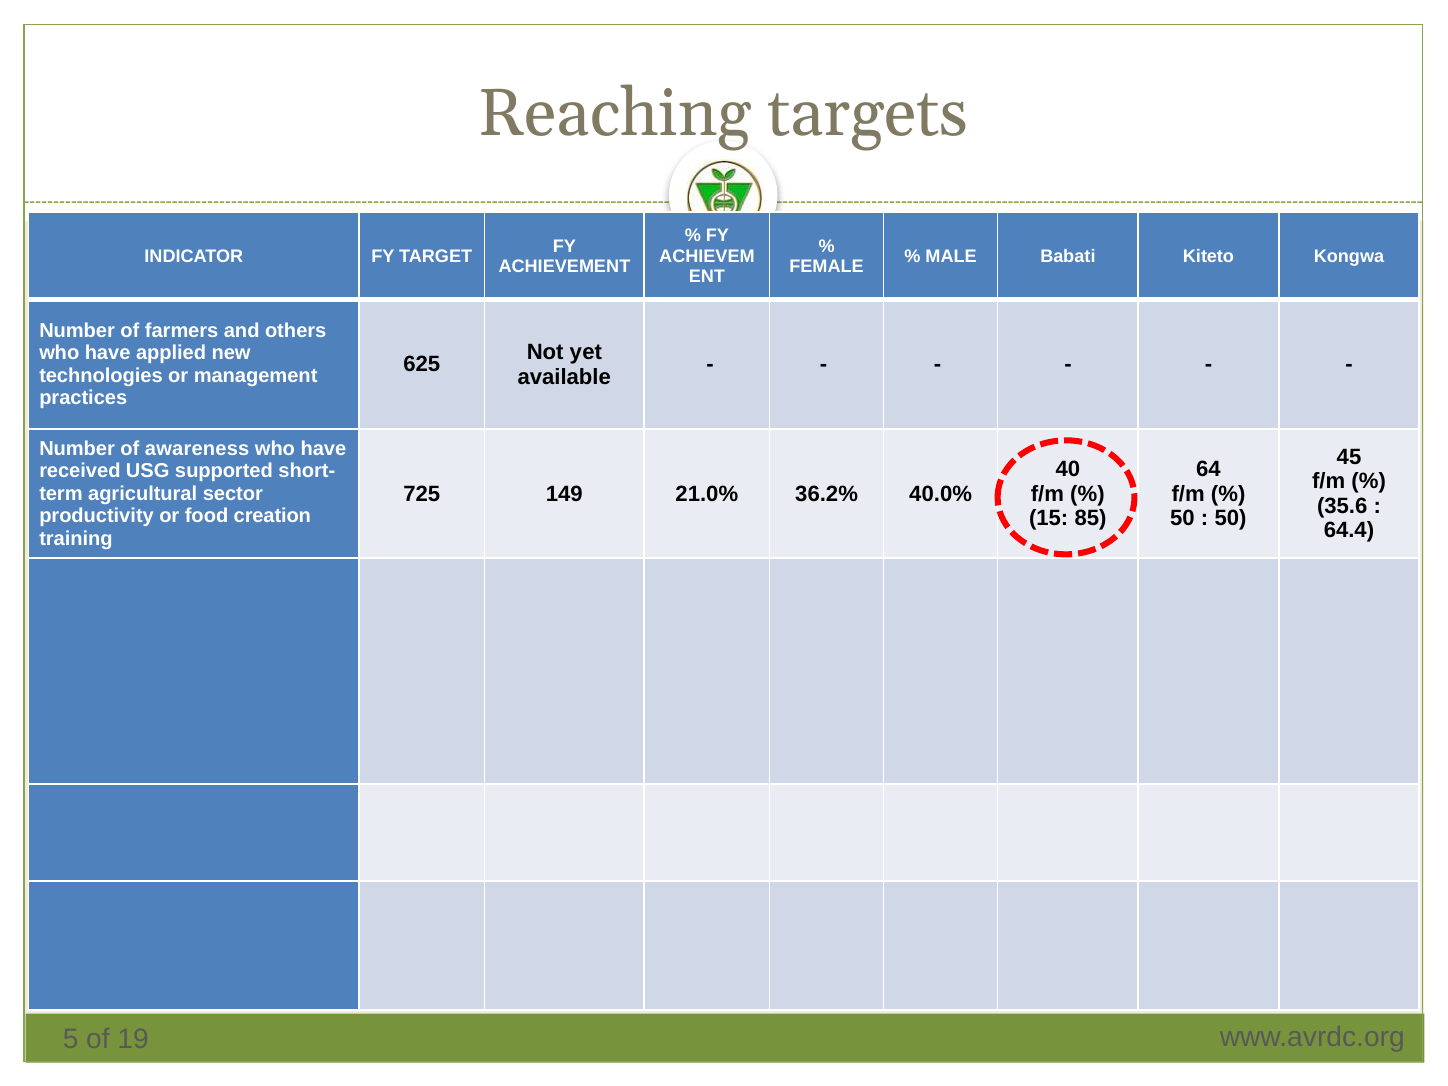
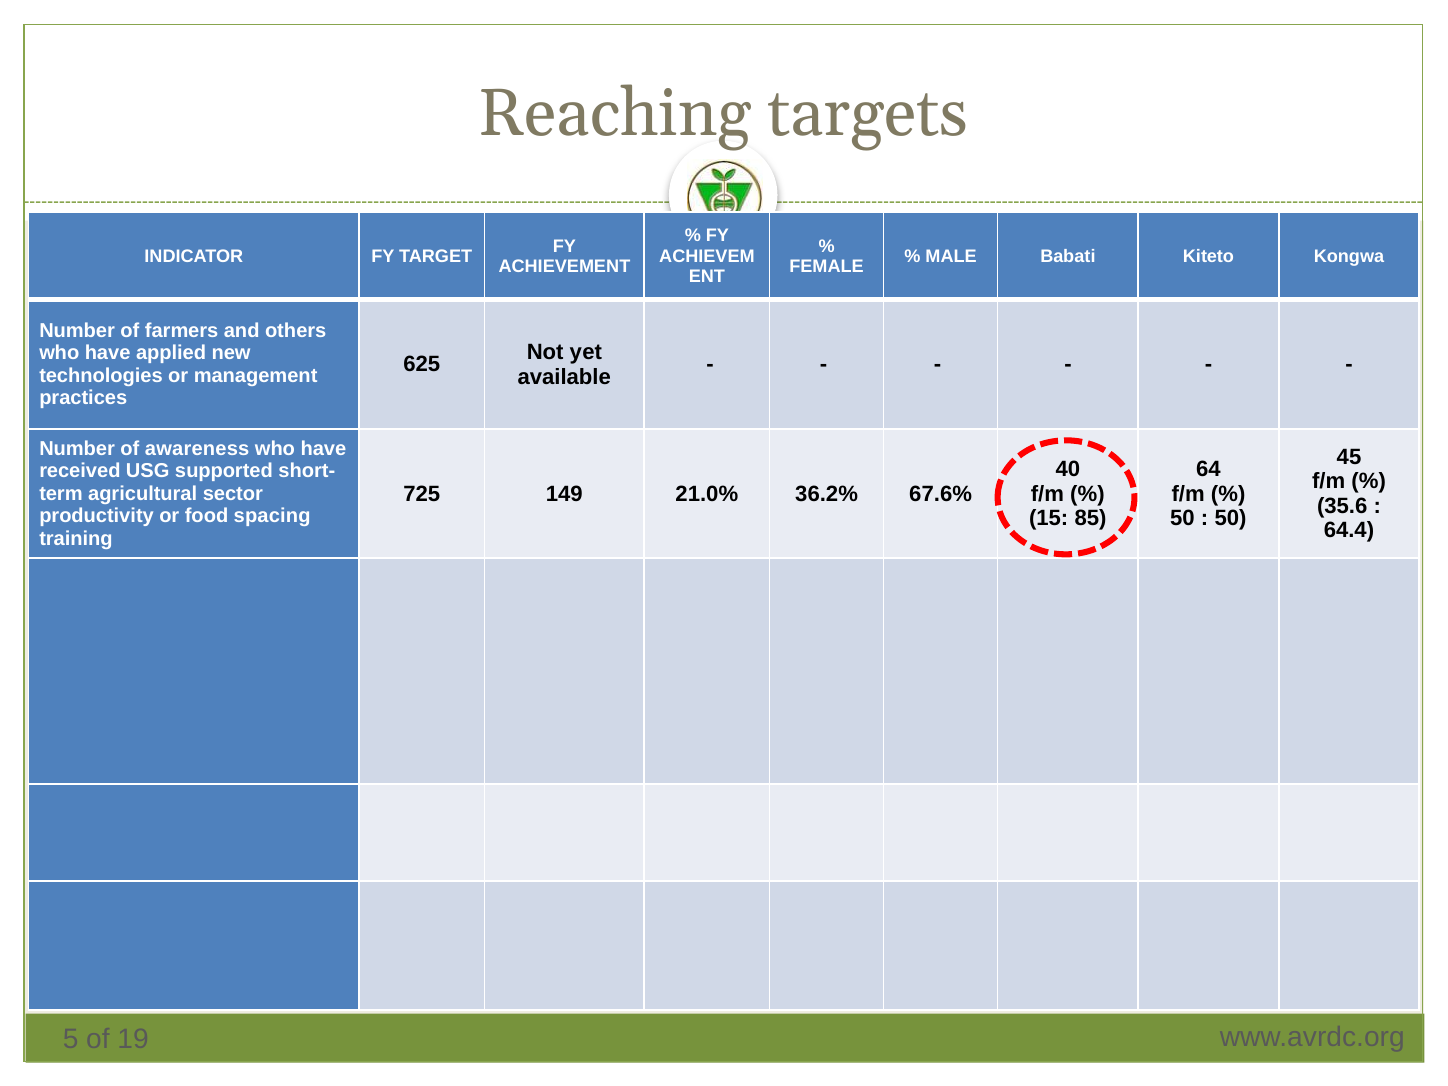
40.0%: 40.0% -> 67.6% (941, 494)
creation: creation -> spacing (272, 516)
